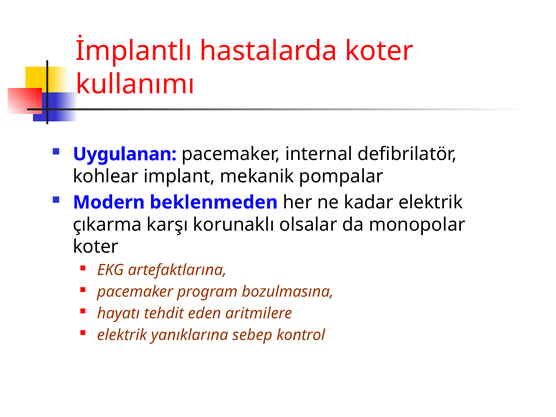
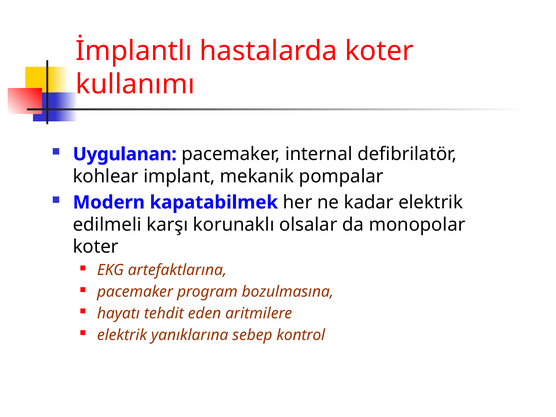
beklenmeden: beklenmeden -> kapatabilmek (214, 202)
çıkarma: çıkarma -> edilmeli (107, 225)
